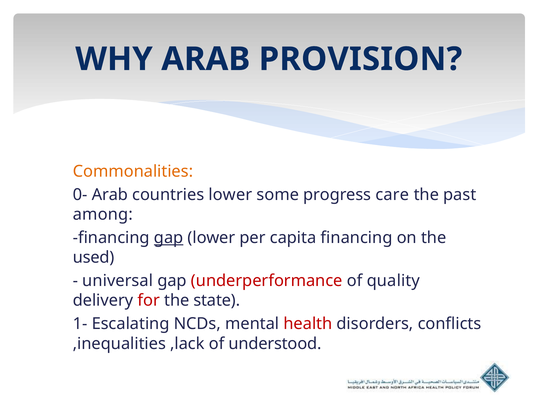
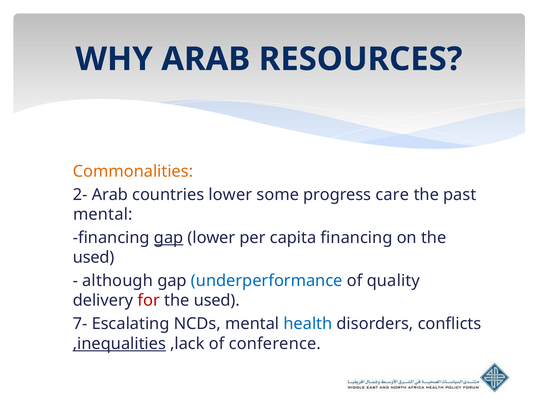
PROVISION: PROVISION -> RESOURCES (361, 59)
0-: 0- -> 2- (80, 194)
among: among -> mental (103, 214)
universal: universal -> although (118, 280)
underperformance colour: red -> blue (267, 280)
state: state -> used (217, 300)
1-: 1- -> 7- (80, 323)
health colour: red -> blue (308, 323)
,inequalities underline: none -> present (119, 343)
understood: understood -> conference (275, 343)
